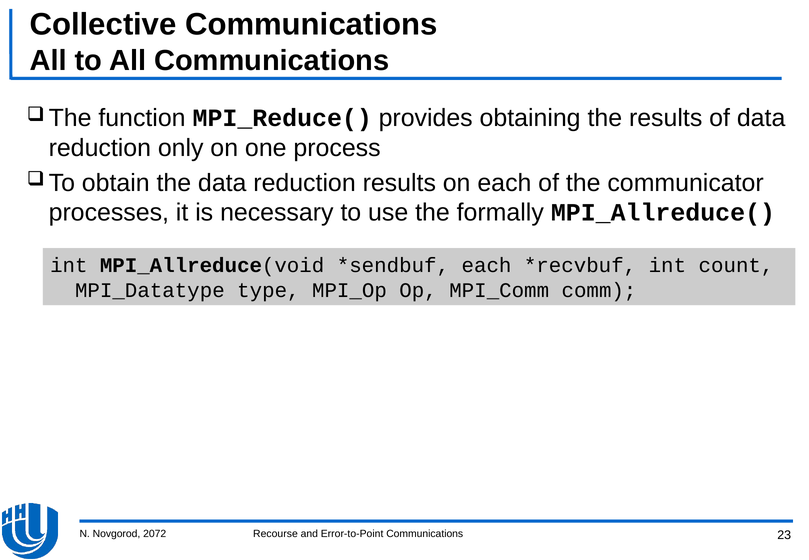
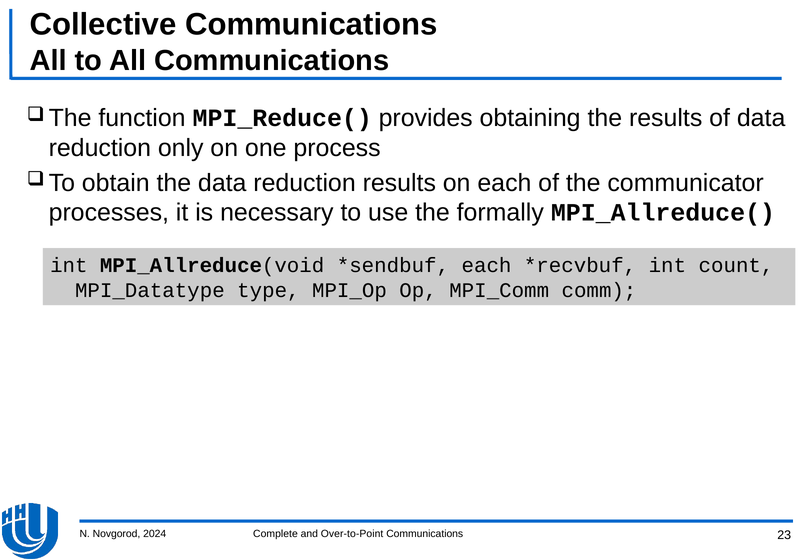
2072: 2072 -> 2024 (155, 534)
Recourse: Recourse -> Complete (275, 534)
Error-to-Point: Error-to-Point -> Over-to-Point (352, 534)
